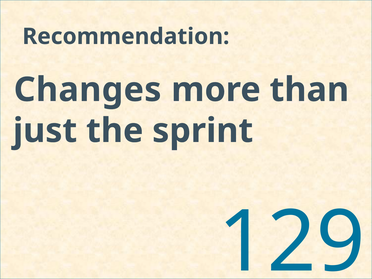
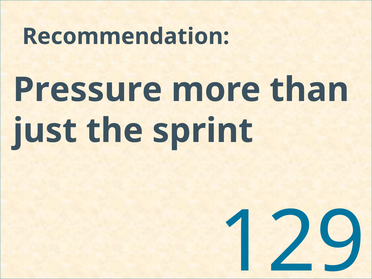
Changes: Changes -> Pressure (88, 90)
